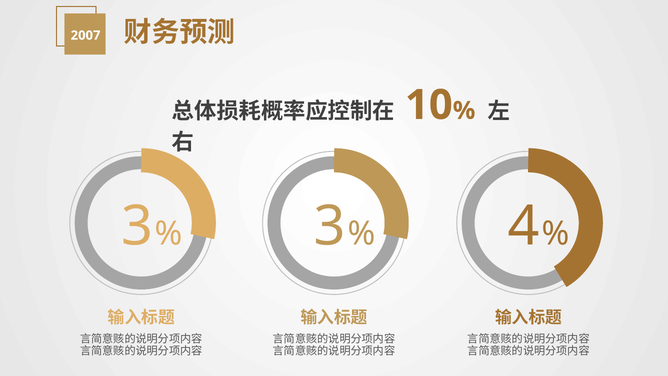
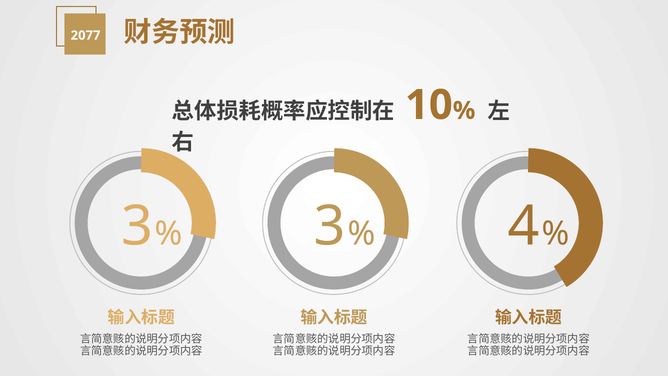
2007: 2007 -> 2077 (86, 35)
